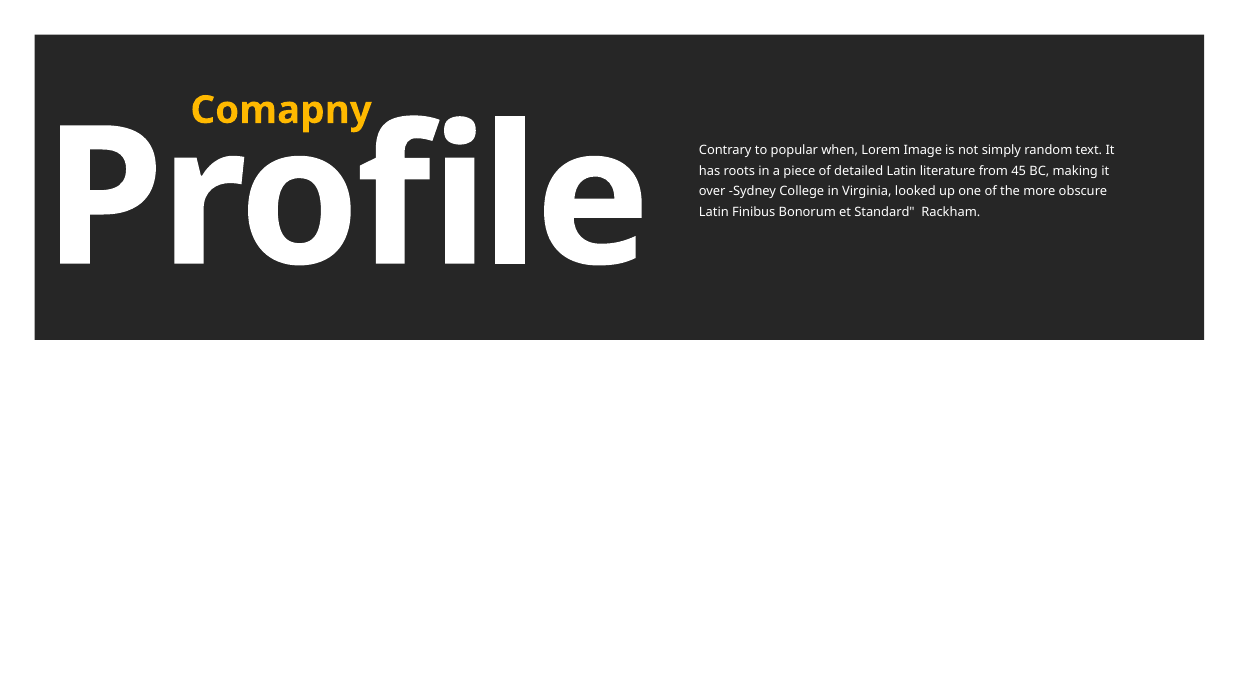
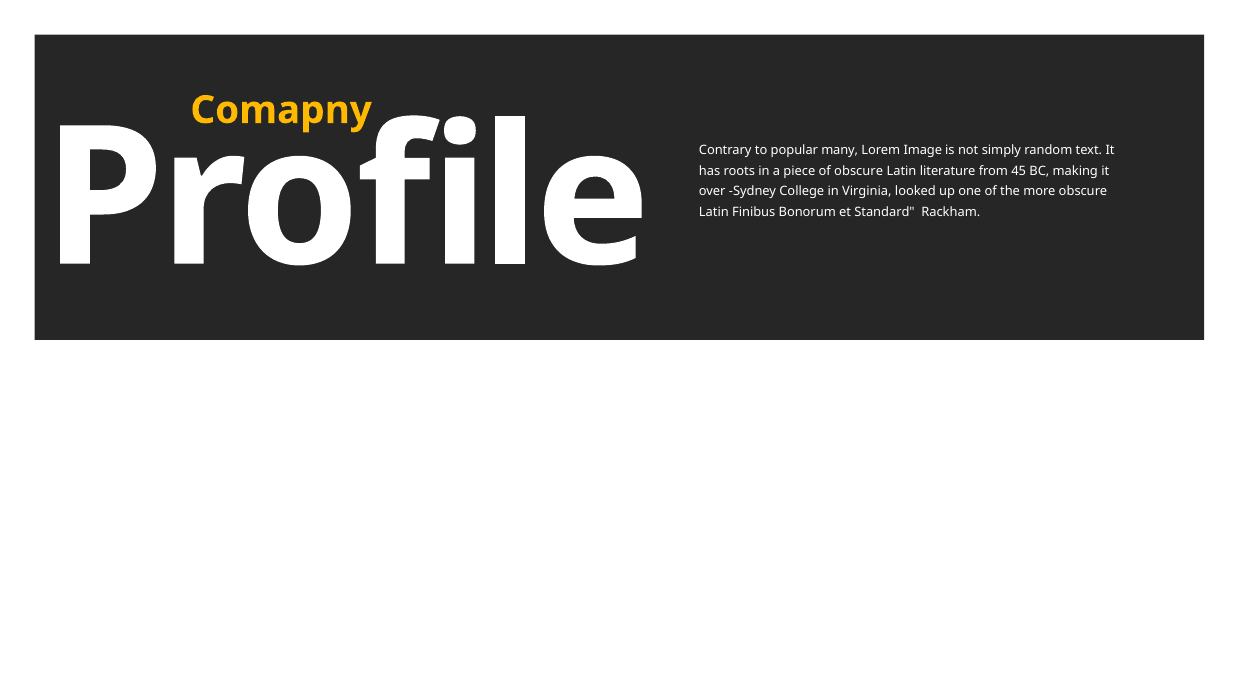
when: when -> many (840, 150)
of detailed: detailed -> obscure (859, 171)
